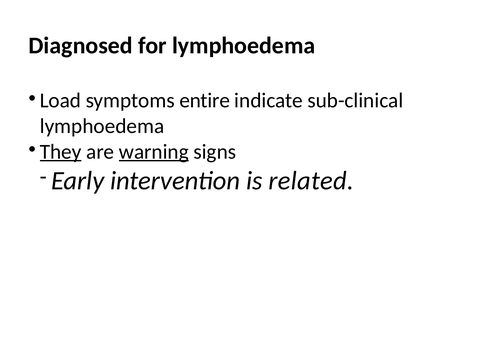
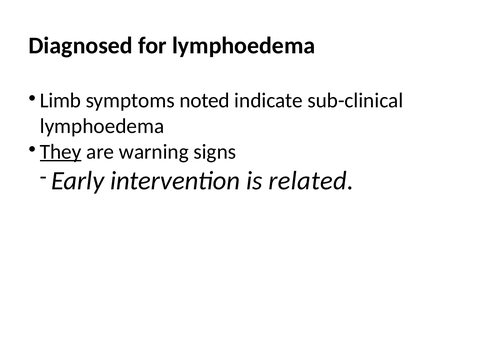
Load: Load -> Limb (60, 100)
entire: entire -> noted (205, 100)
warning underline: present -> none (154, 151)
